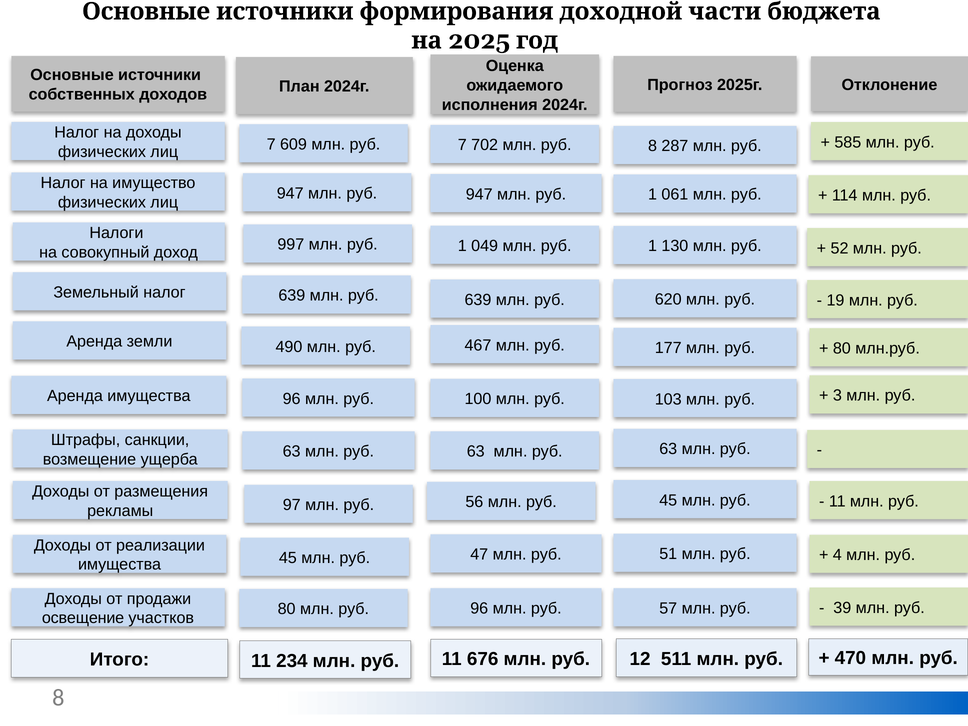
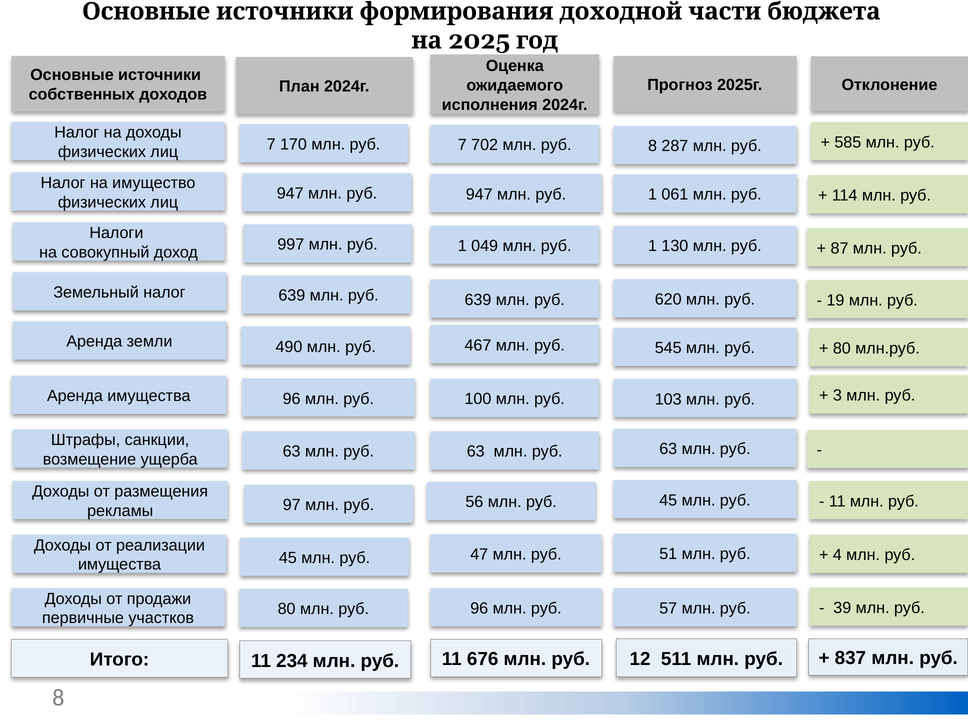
609: 609 -> 170 (293, 144)
52: 52 -> 87 (840, 248)
177: 177 -> 545 (668, 348)
освещение: освещение -> первичные (83, 618)
470: 470 -> 837 (850, 658)
